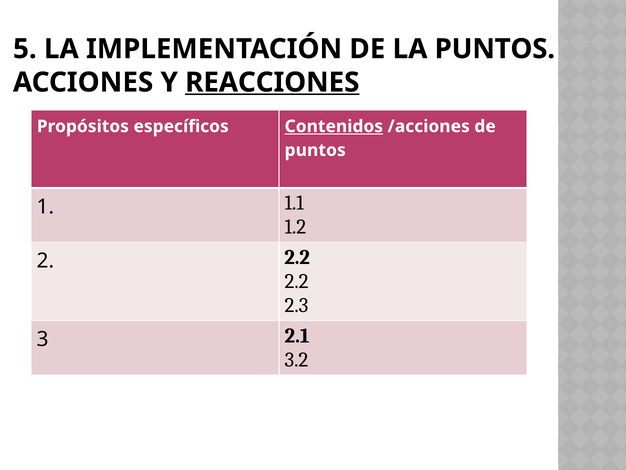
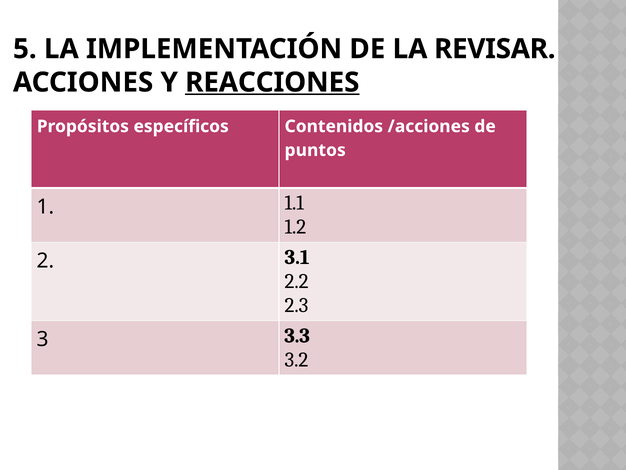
LA PUNTOS: PUNTOS -> REVISAR (495, 49)
Contenidos underline: present -> none (334, 126)
2 2.2: 2.2 -> 3.1 (297, 257)
2.1: 2.1 -> 3.3 (297, 335)
